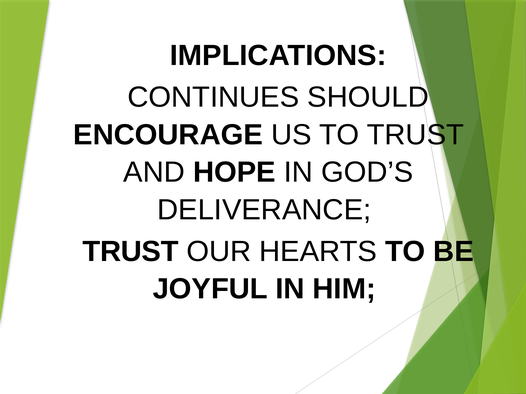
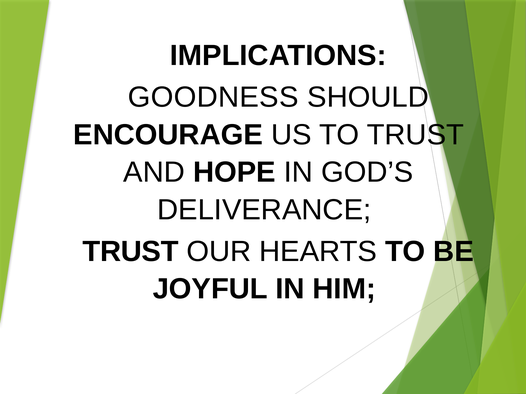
CONTINUES: CONTINUES -> GOODNESS (213, 97)
